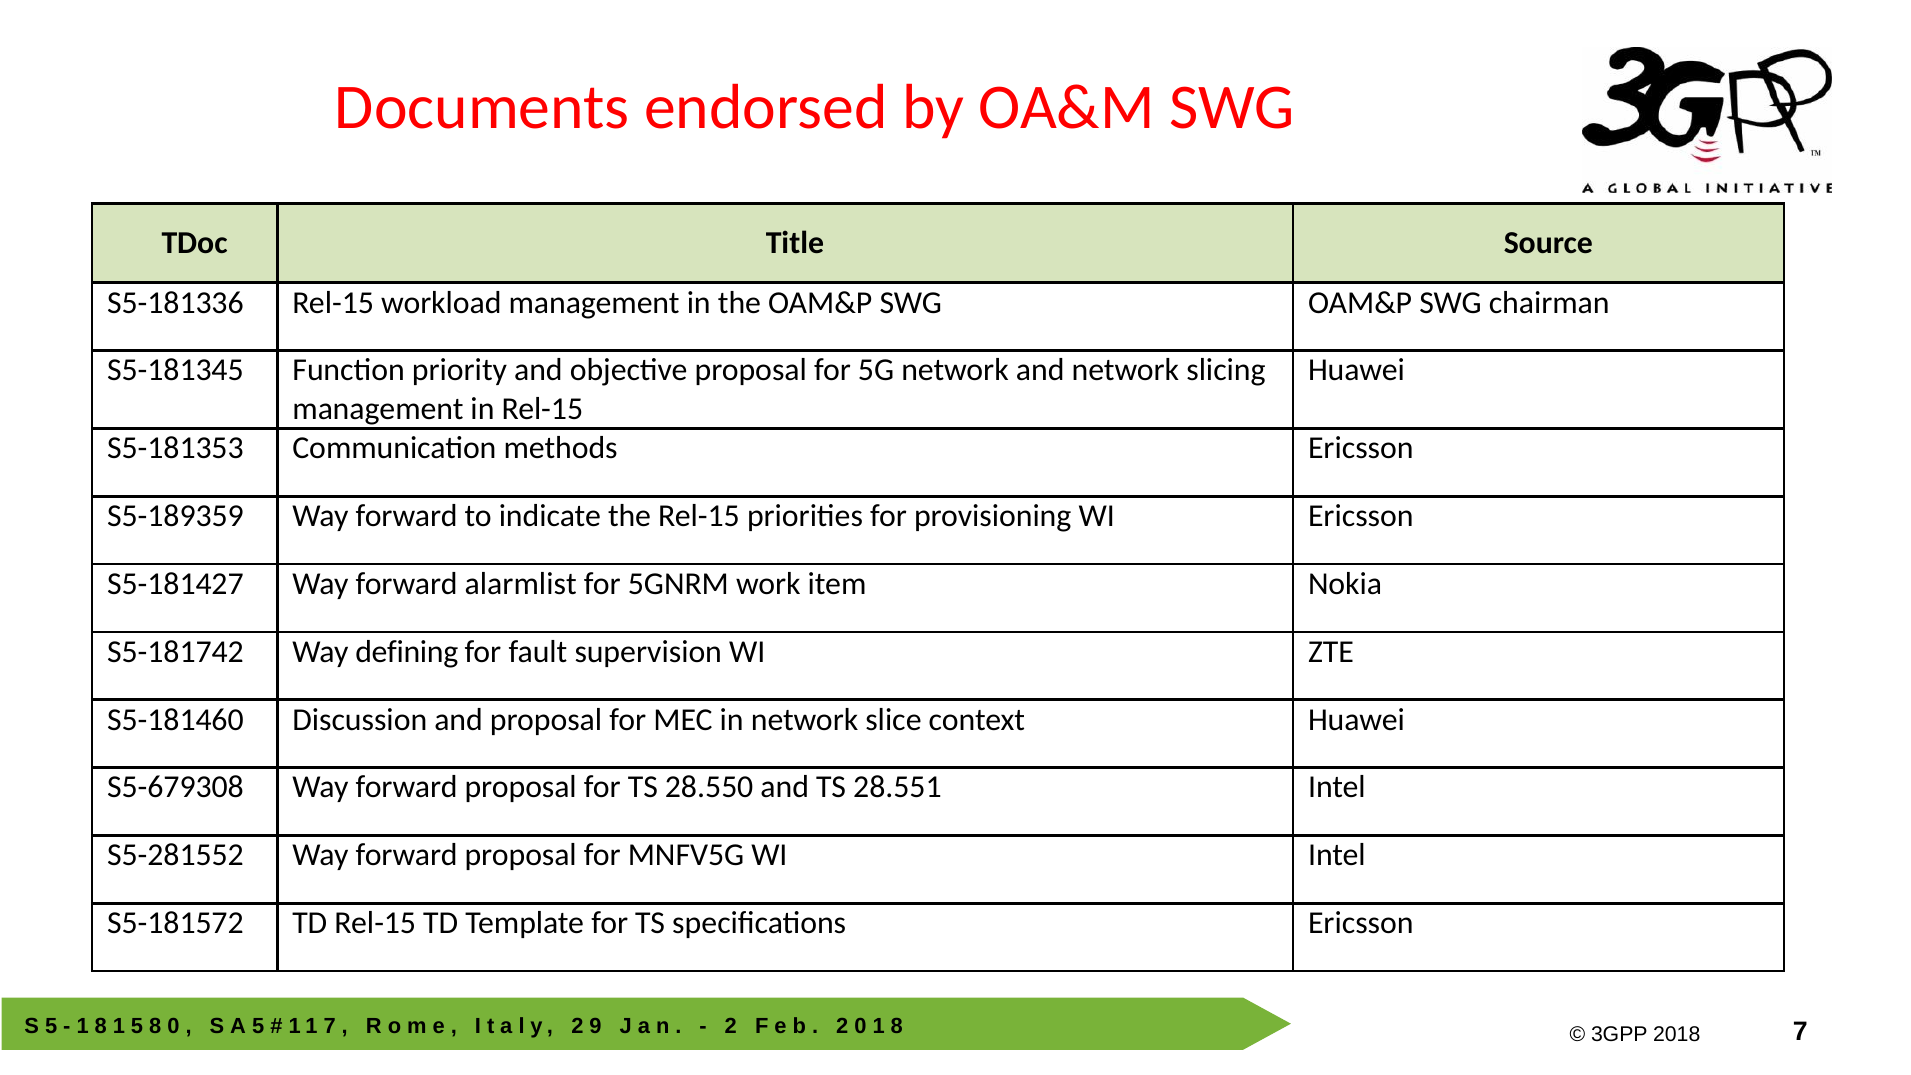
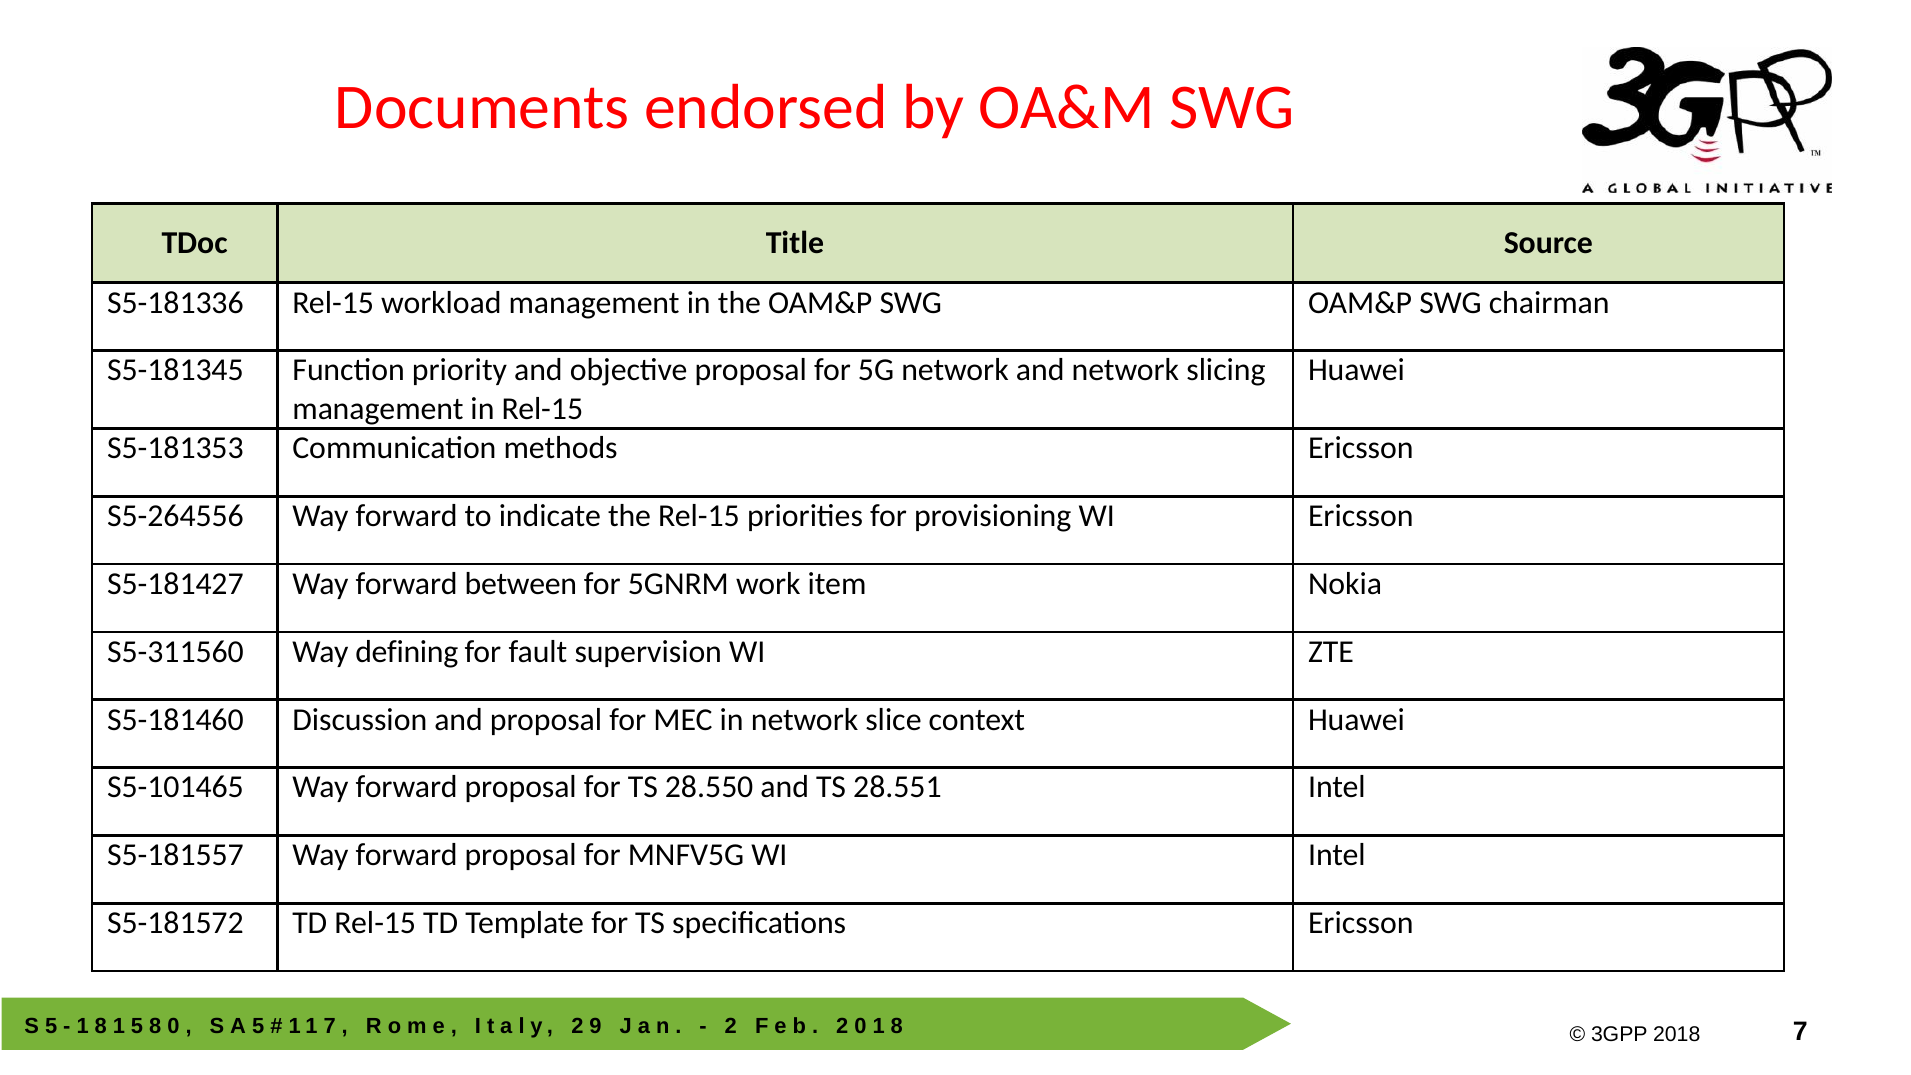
S5-189359: S5-189359 -> S5-264556 (175, 516)
alarmlist: alarmlist -> between (521, 584)
S5-181742: S5-181742 -> S5-311560 (175, 652)
S5-679308: S5-679308 -> S5-101465 (175, 787)
S5-281552: S5-281552 -> S5-181557 (175, 855)
